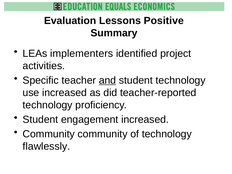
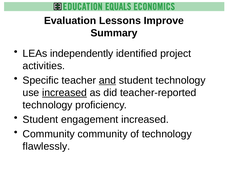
Positive: Positive -> Improve (164, 21)
implementers: implementers -> independently (82, 54)
increased underline: none -> present (64, 93)
